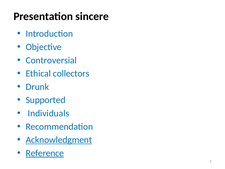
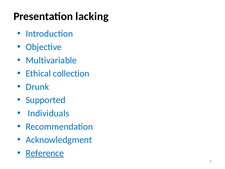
sincere: sincere -> lacking (92, 16)
Controversial: Controversial -> Multivariable (51, 60)
collectors: collectors -> collection (71, 73)
Acknowledgment underline: present -> none (59, 140)
